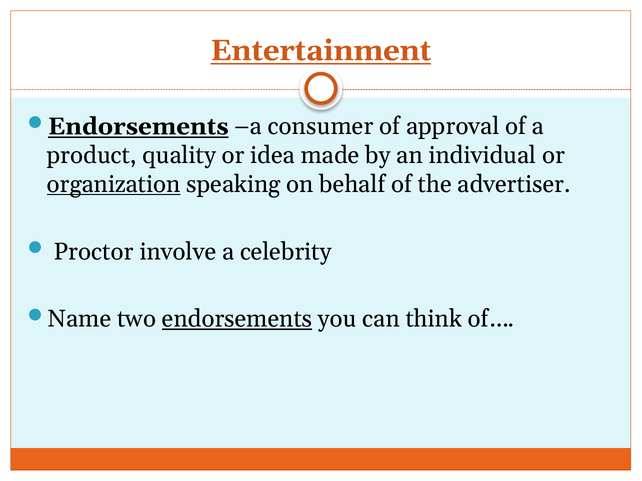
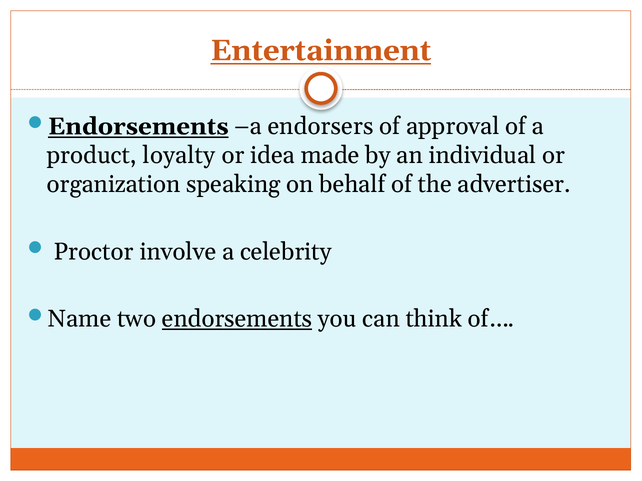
consumer: consumer -> endorsers (321, 127)
quality: quality -> loyalty (179, 155)
organization underline: present -> none (114, 184)
